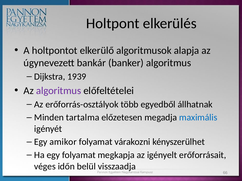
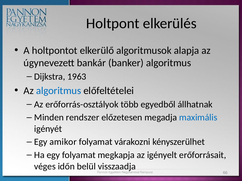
1939: 1939 -> 1963 (77, 77)
algoritmus colour: purple -> blue (59, 91)
tartalma: tartalma -> rendszer (83, 118)
